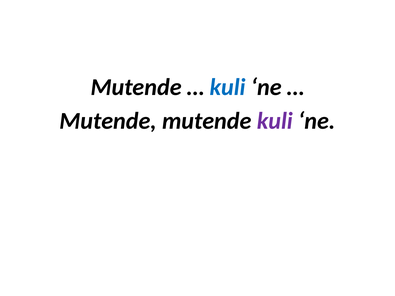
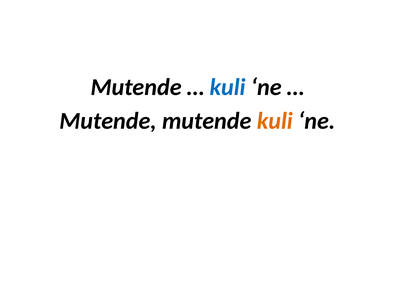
kuli colour: purple -> orange (275, 121)
